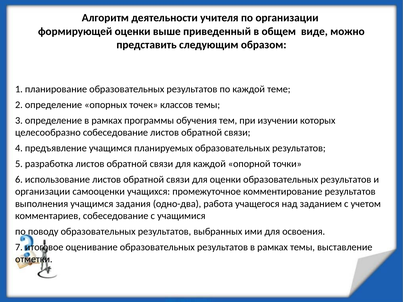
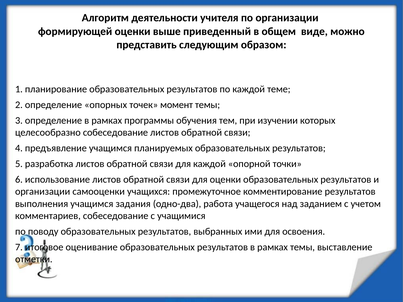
классов: классов -> момент (177, 105)
